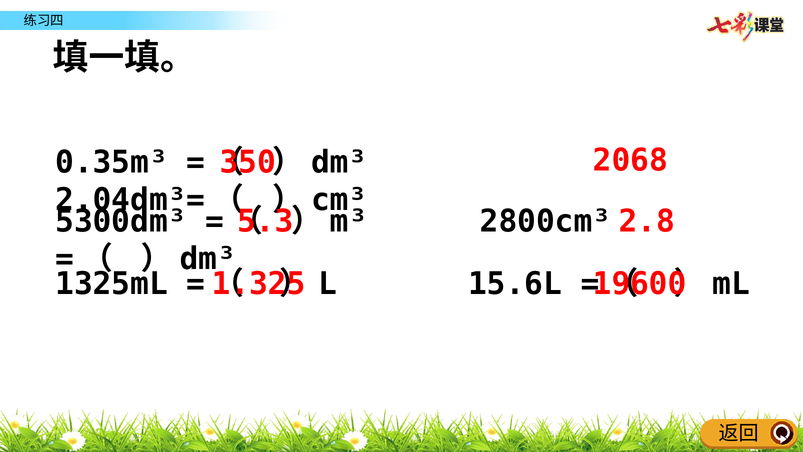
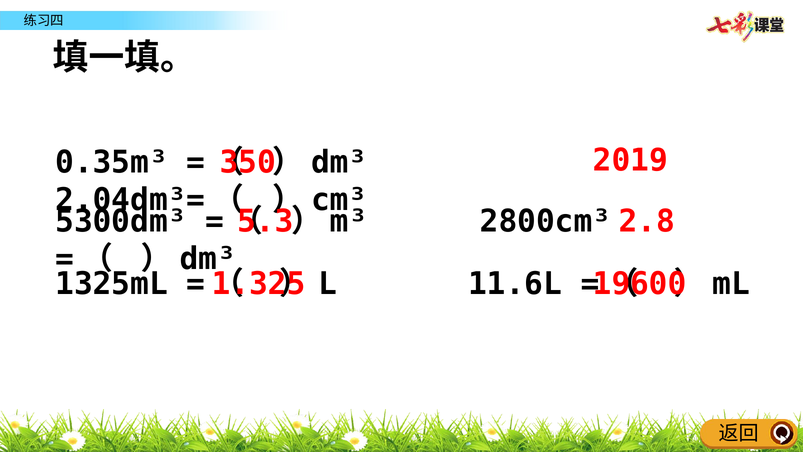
2068: 2068 -> 2019 (630, 160)
15.6L: 15.6L -> 11.6L (515, 284)
